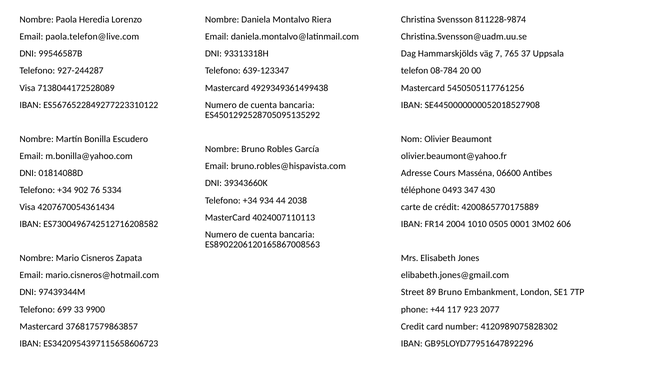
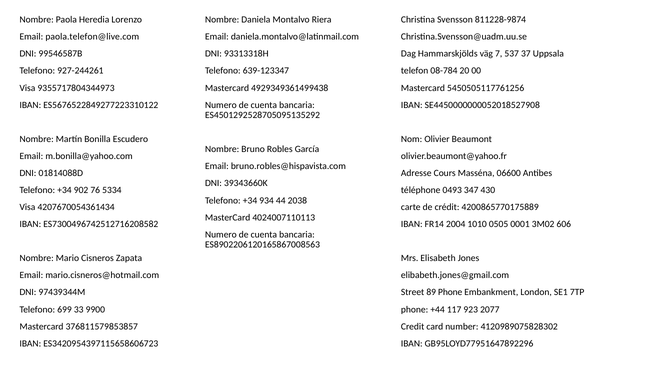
765: 765 -> 537 (512, 54)
927-244287: 927-244287 -> 927-244261 (80, 71)
7138044172528089: 7138044172528089 -> 9355717804344973 (76, 88)
89 Bruno: Bruno -> Phone (450, 292)
376817579863857: 376817579863857 -> 376811579853857 (102, 327)
